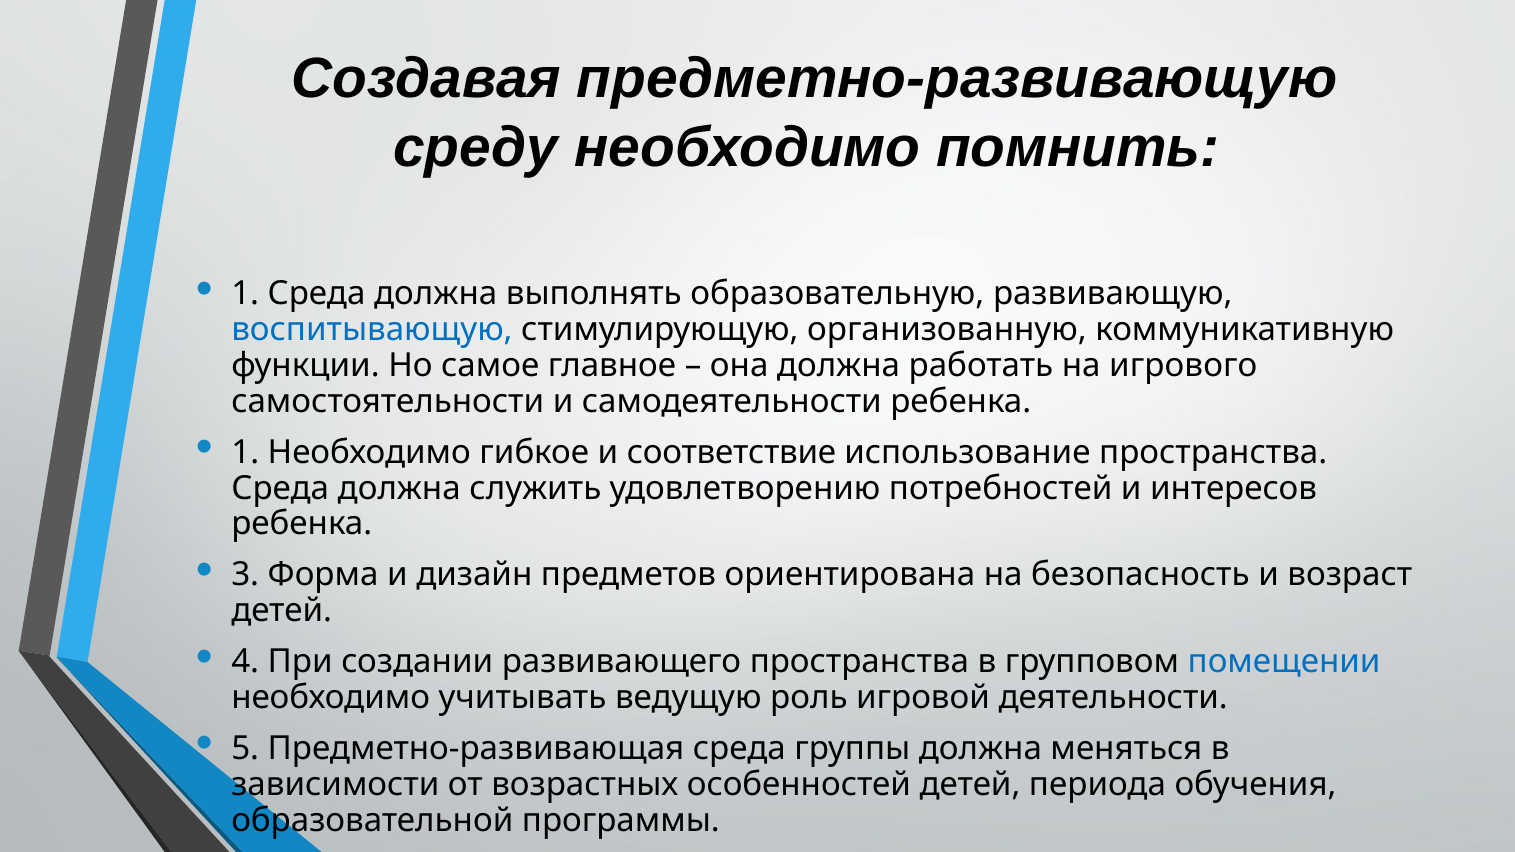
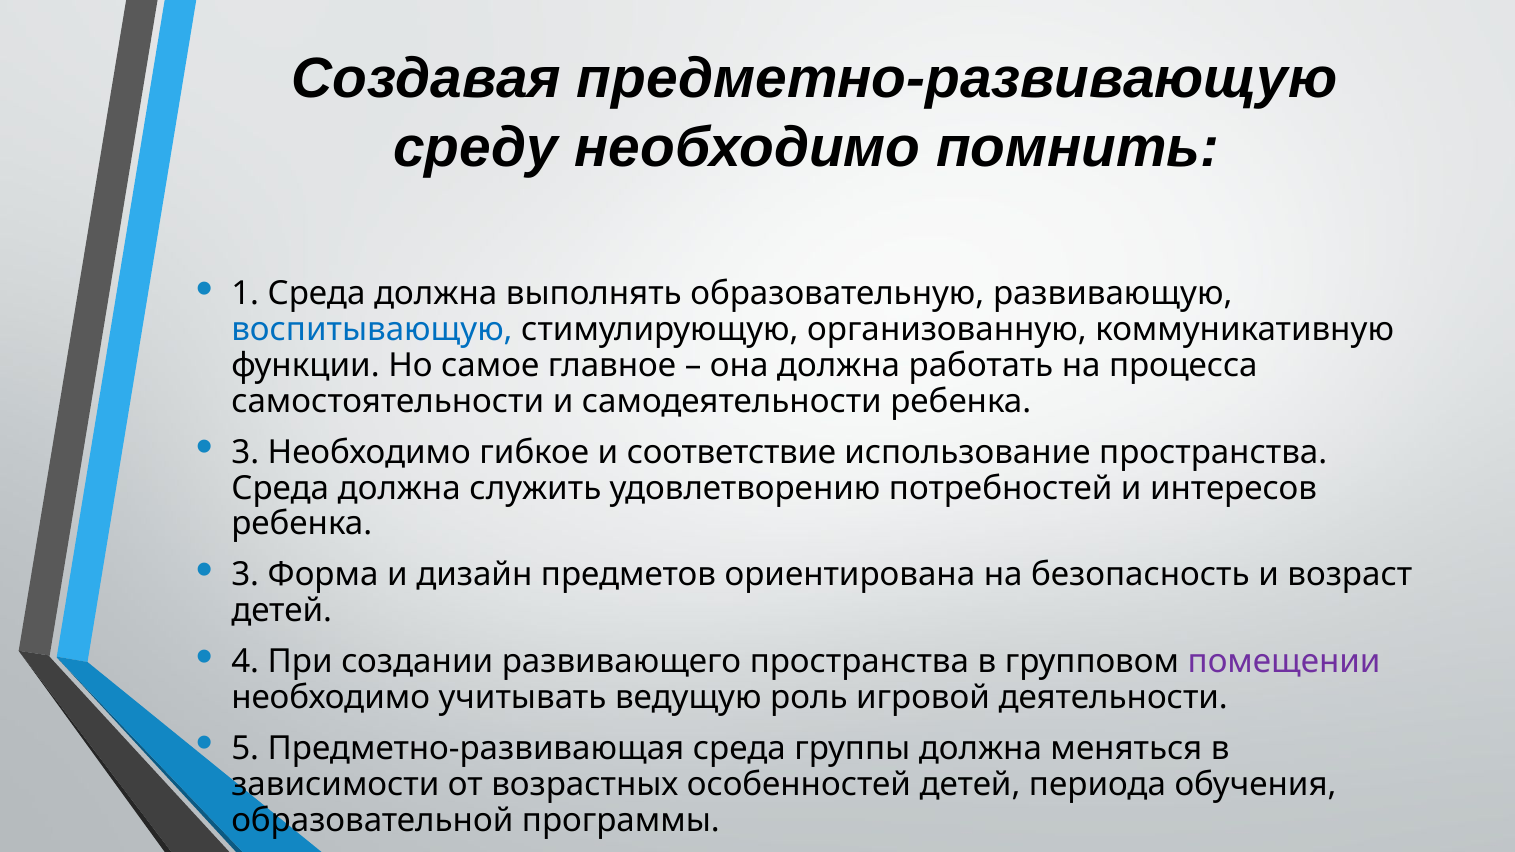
игрового: игрового -> процесса (1183, 366)
1: 1 -> 3 (245, 452)
помещении colour: blue -> purple (1284, 662)
